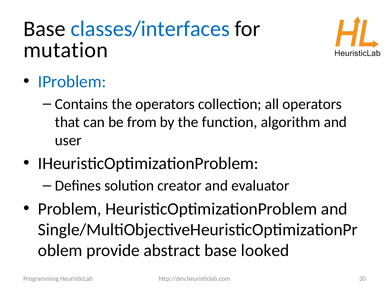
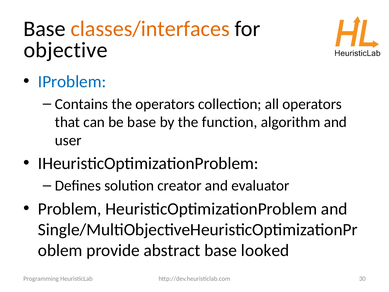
classes/interfaces colour: blue -> orange (150, 29)
mutation: mutation -> objective (66, 50)
be from: from -> base (142, 122)
